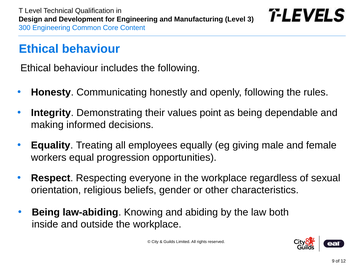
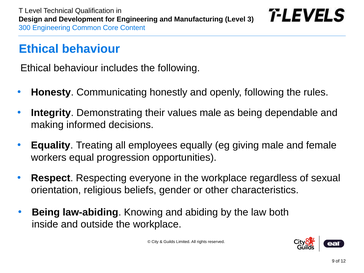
values point: point -> male (210, 113)
